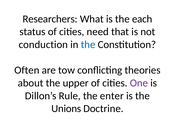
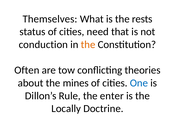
Researchers: Researchers -> Themselves (50, 19)
each: each -> rests (142, 19)
the colour: blue -> orange (88, 45)
upper: upper -> mines (76, 83)
One colour: purple -> blue (139, 83)
Unions: Unions -> Locally (66, 109)
